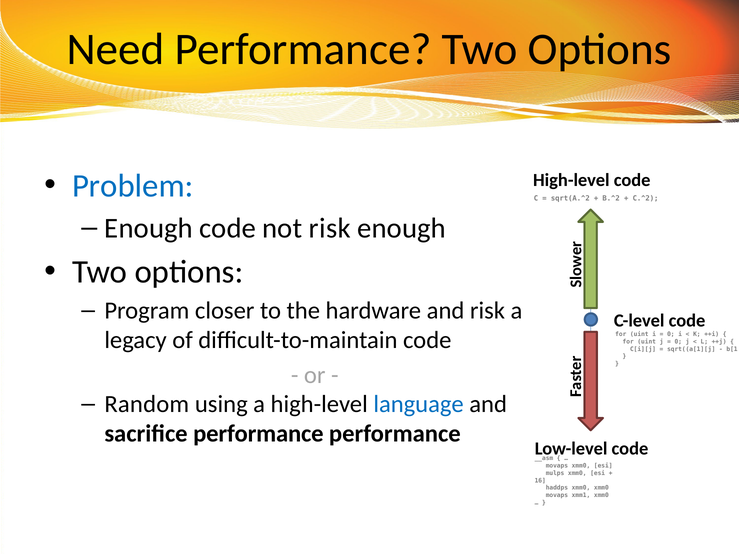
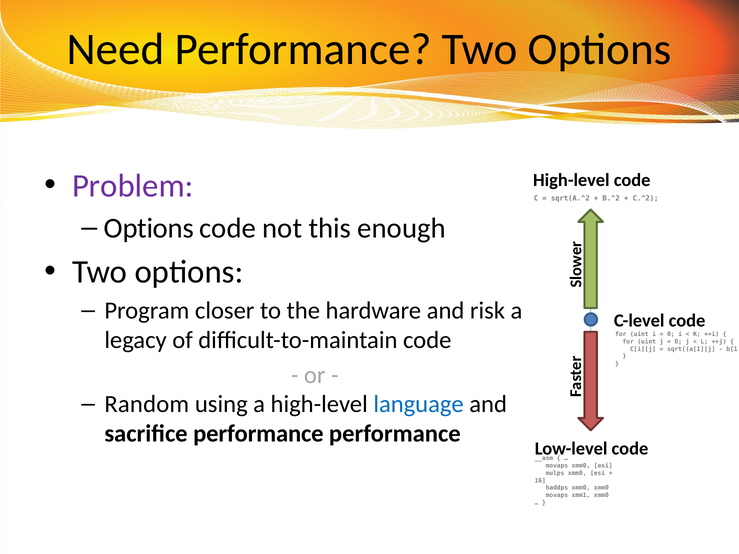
Problem colour: blue -> purple (133, 186)
Enough: Enough -> Options (149, 228)
not risk: risk -> this (330, 228)
